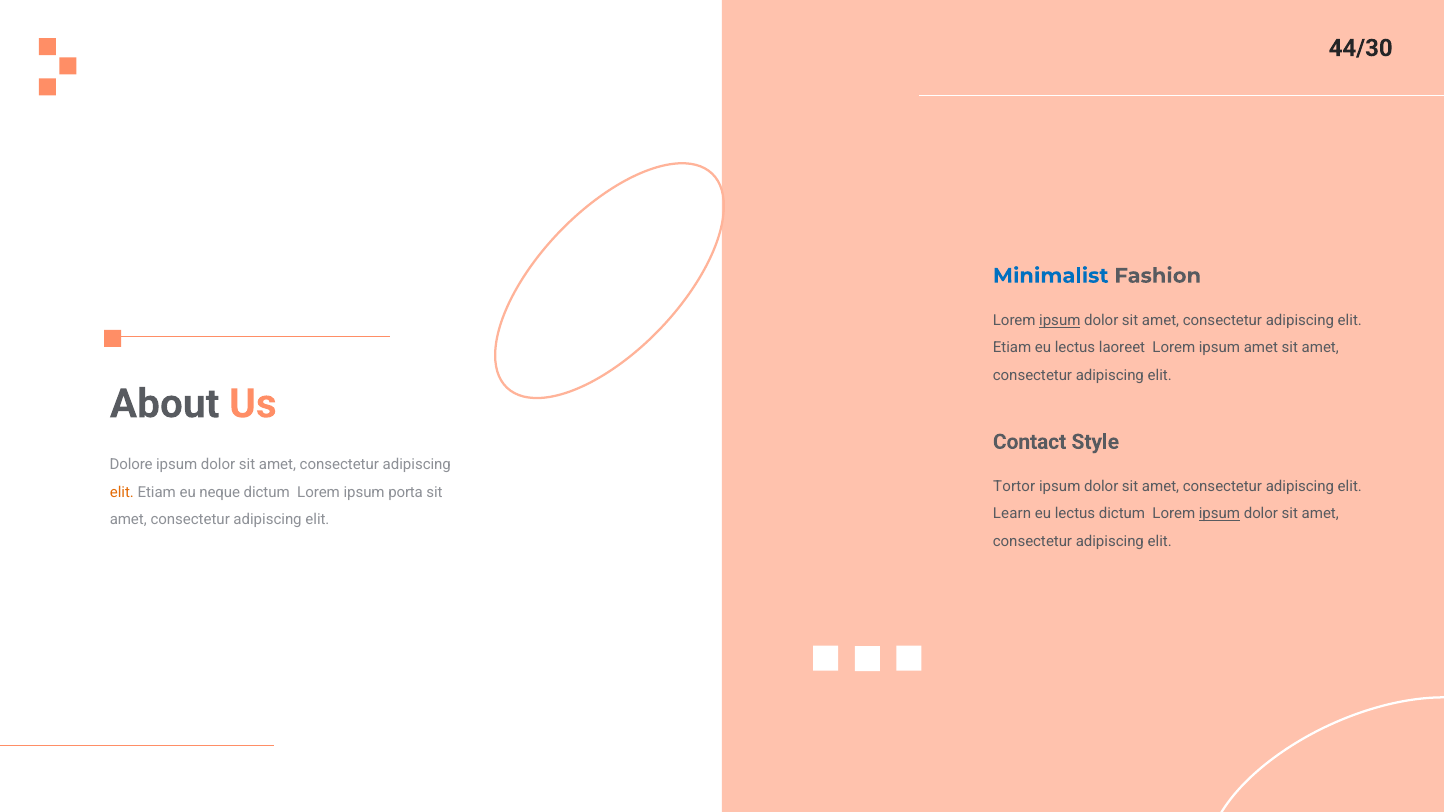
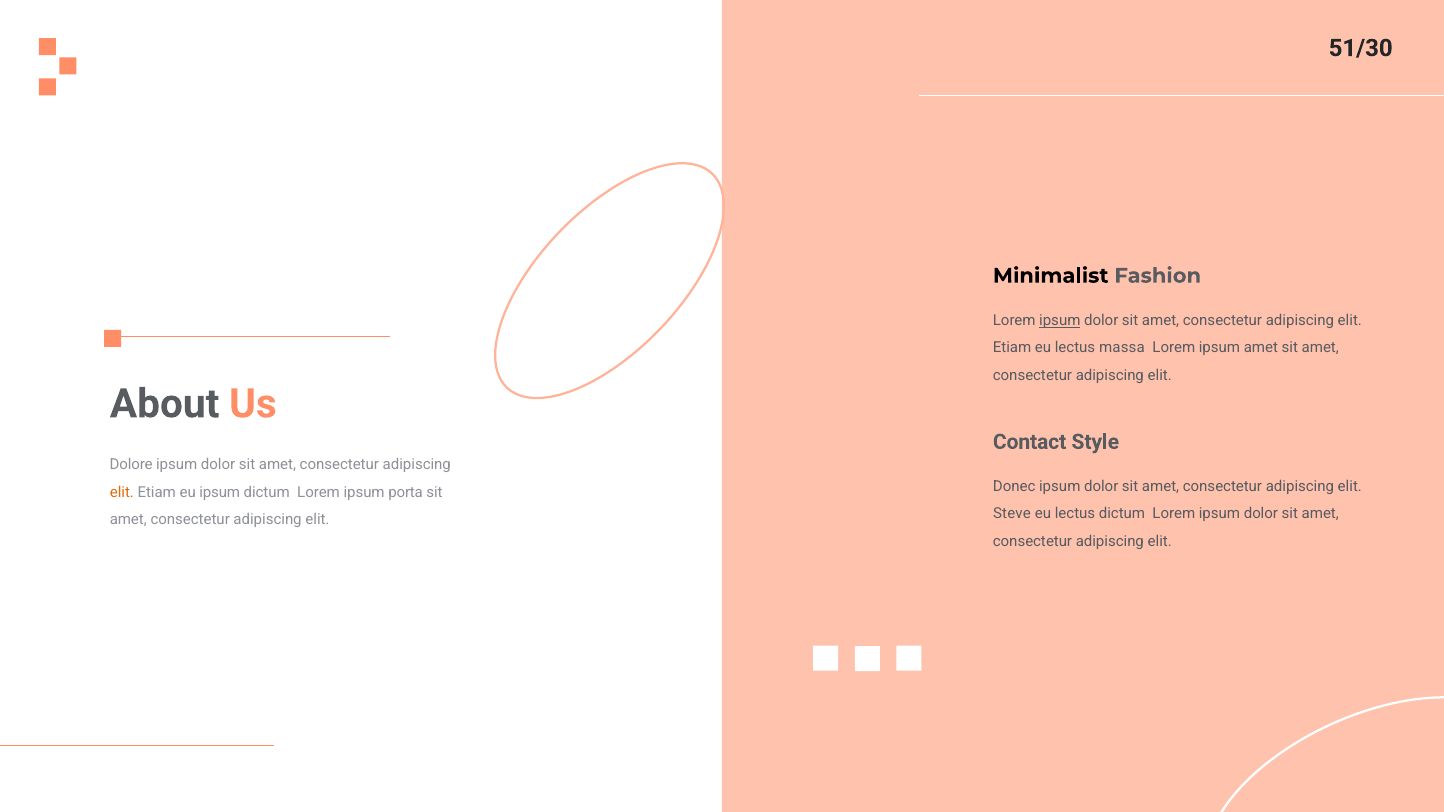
44/30: 44/30 -> 51/30 (1361, 48)
Minimalist colour: blue -> black (1051, 276)
laoreet: laoreet -> massa (1122, 348)
Tortor: Tortor -> Donec (1014, 487)
eu neque: neque -> ipsum (220, 492)
Learn: Learn -> Steve (1012, 514)
ipsum underline: present -> none (1219, 514)
